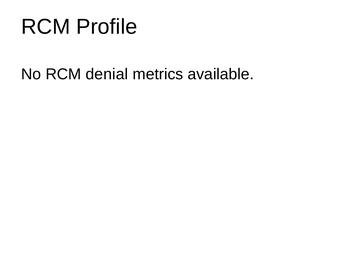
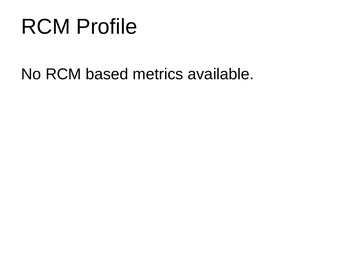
denial: denial -> based (107, 74)
